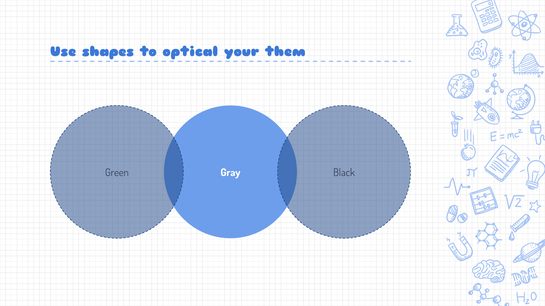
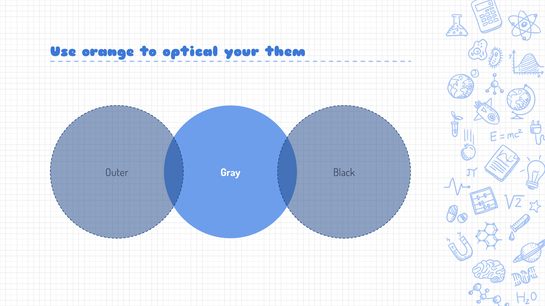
shapes: shapes -> orange (108, 52)
Green: Green -> Outer (117, 173)
